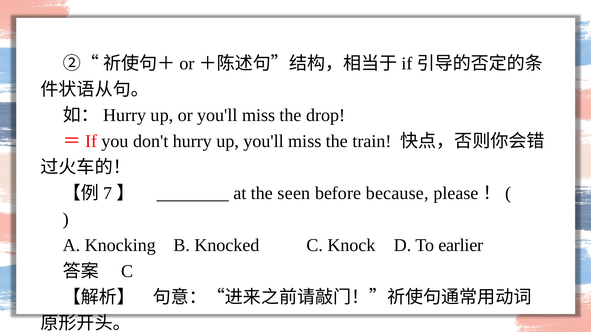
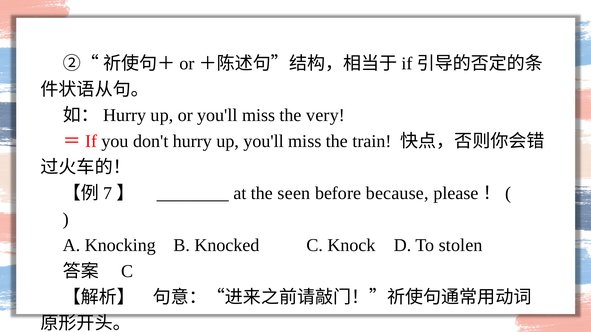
drop: drop -> very (326, 116)
earlier: earlier -> stolen (461, 246)
